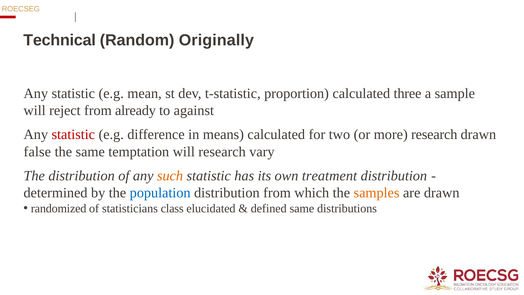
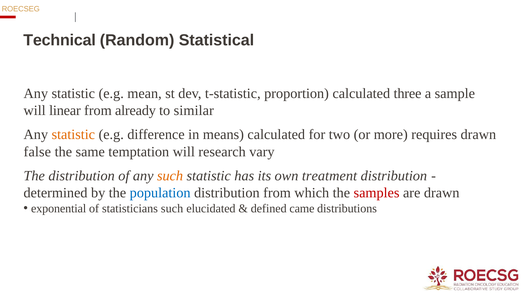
Originally: Originally -> Statistical (216, 40)
reject: reject -> linear (65, 110)
against: against -> similar (194, 110)
statistic colour: red -> orange (73, 135)
more research: research -> requires (434, 135)
samples colour: orange -> red (377, 193)
randomized: randomized -> exponential (59, 208)
statisticians class: class -> such (172, 208)
defined same: same -> came (302, 208)
